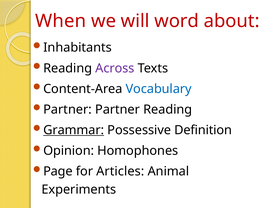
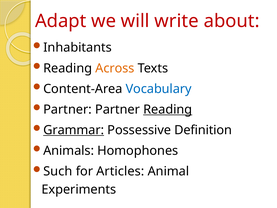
When: When -> Adapt (61, 21)
word: word -> write (177, 21)
Across colour: purple -> orange (115, 68)
Reading underline: none -> present (168, 109)
Opinion: Opinion -> Animals (69, 150)
Page: Page -> Such (58, 171)
